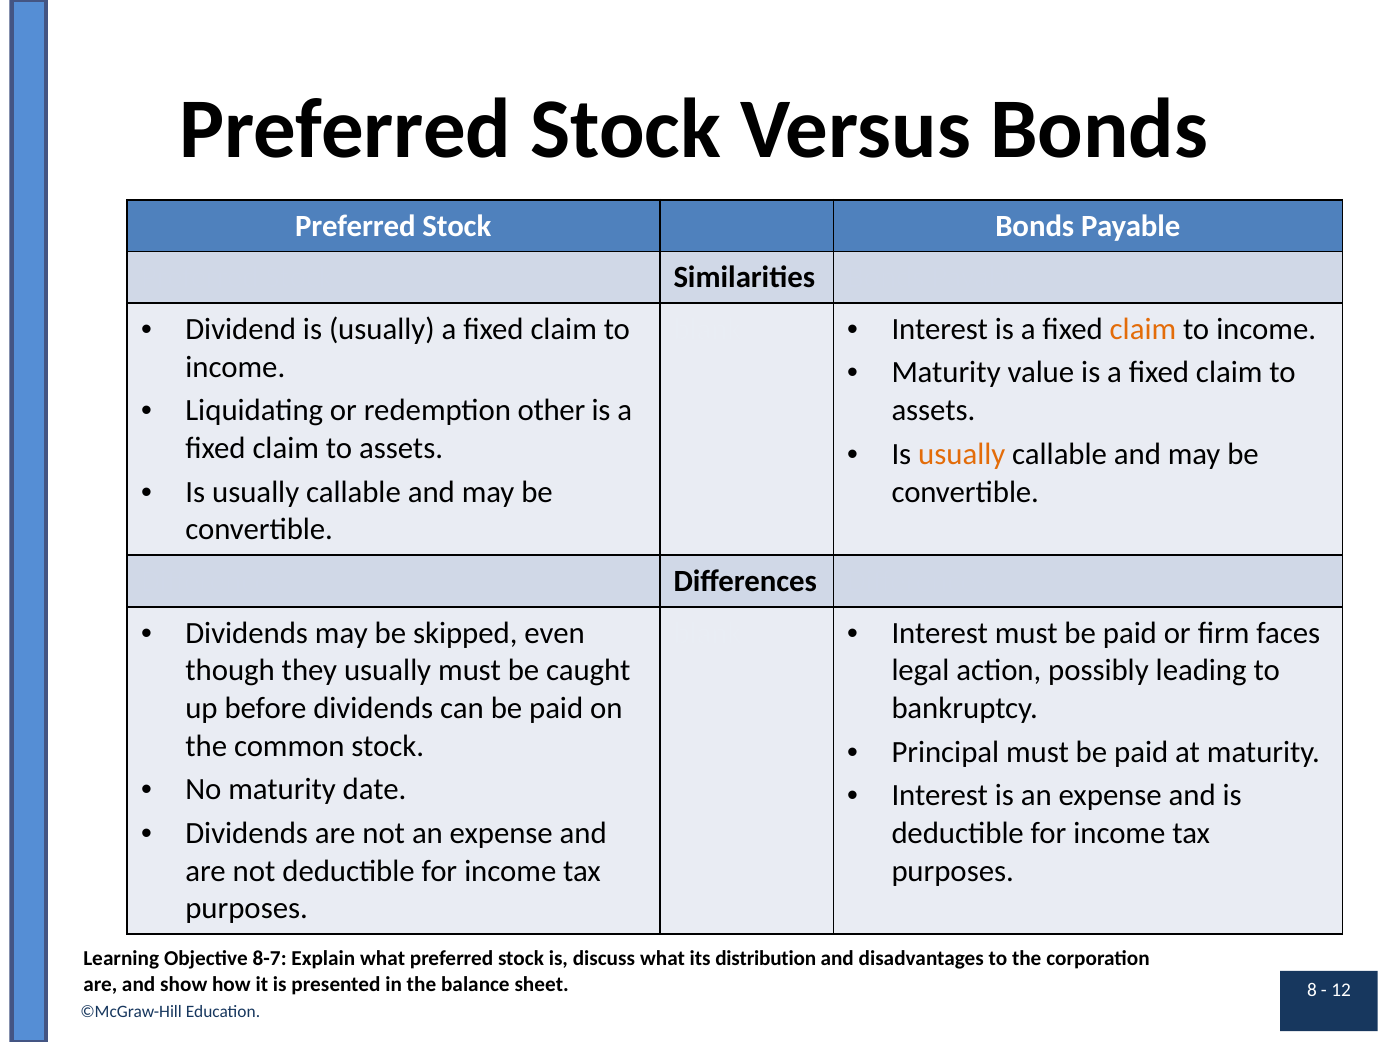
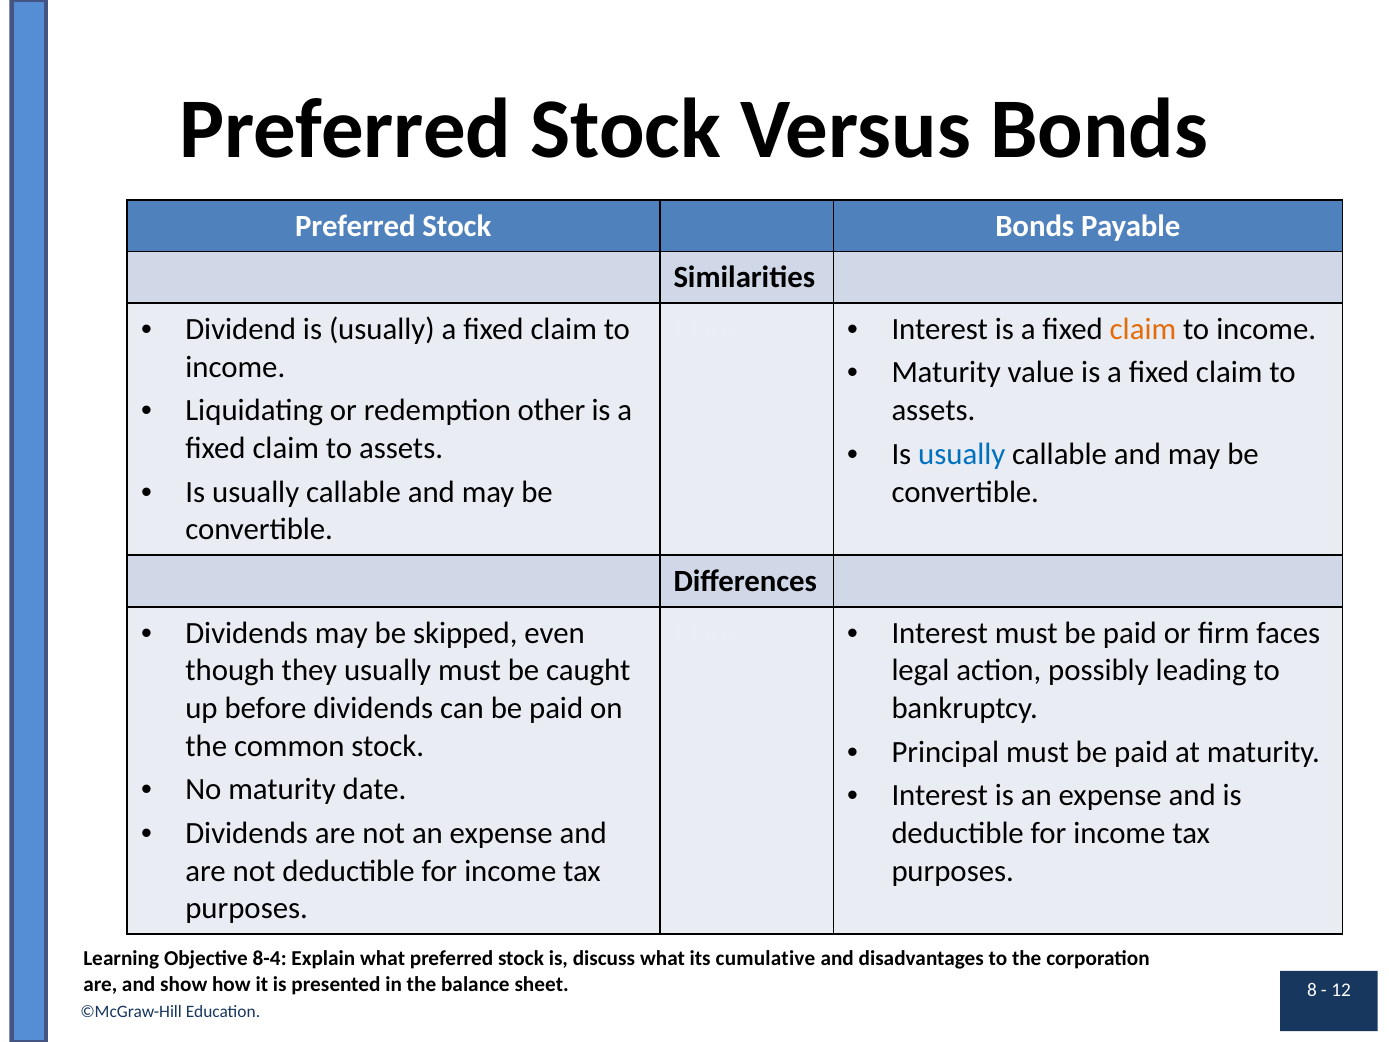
usually colour: orange -> blue (962, 454)
8-7: 8-7 -> 8-4 (270, 959)
distribution: distribution -> cumulative (766, 959)
